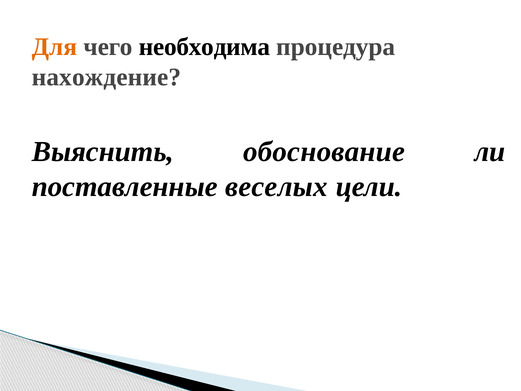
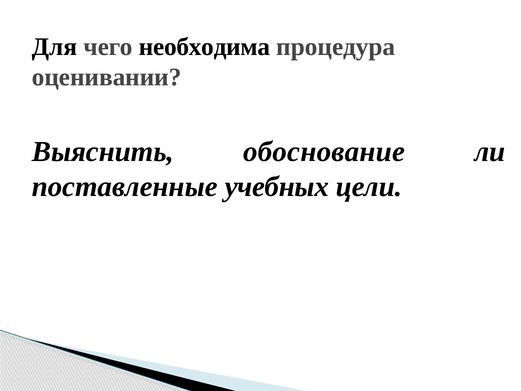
Для colour: orange -> black (54, 47)
нахождение: нахождение -> оценивании (107, 77)
веселых: веселых -> учебных (277, 186)
